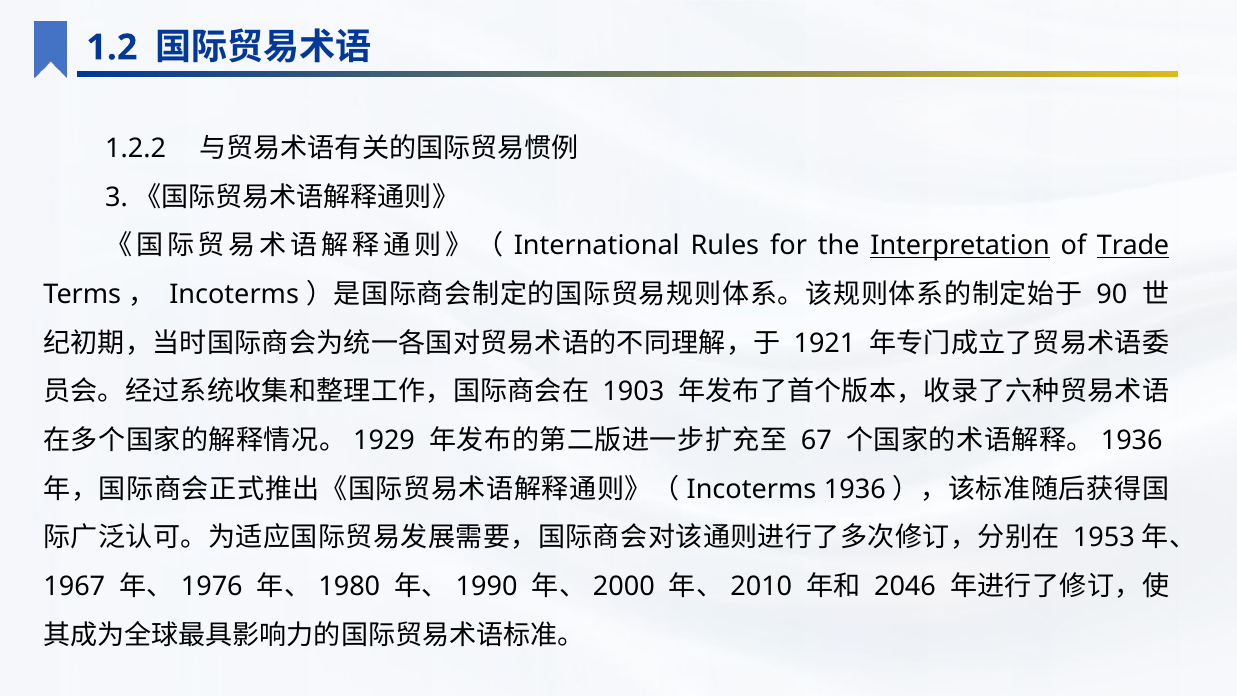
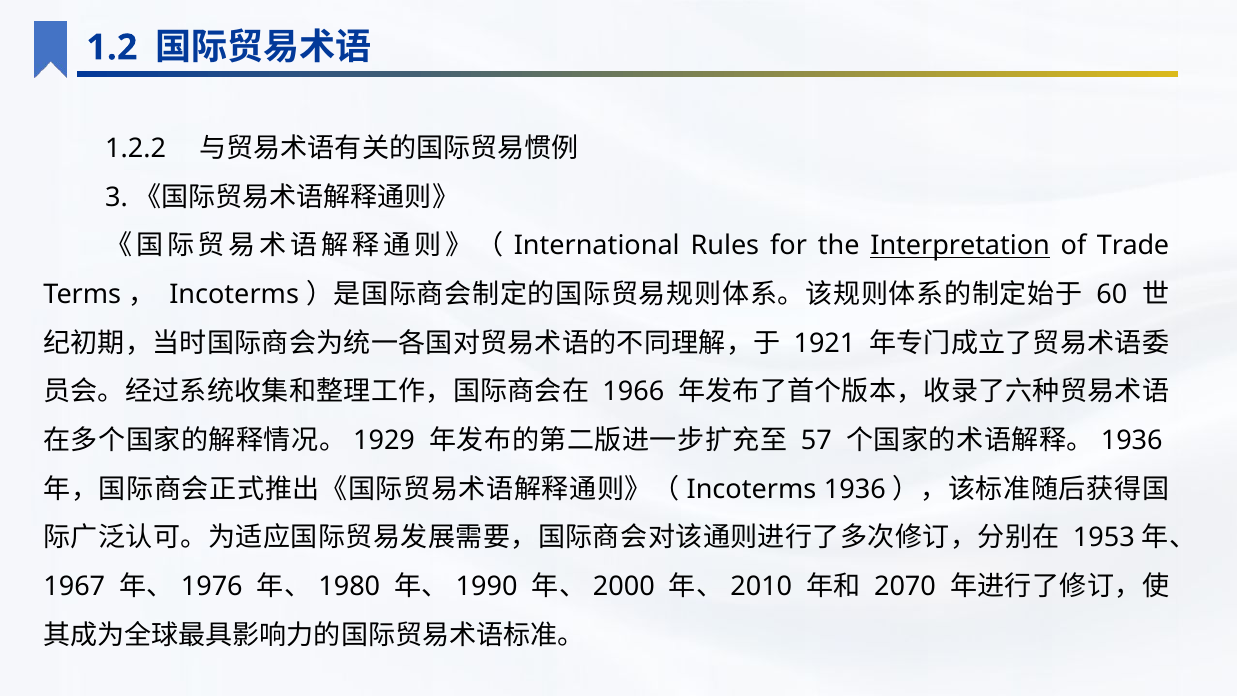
Trade underline: present -> none (1133, 246)
90: 90 -> 60 (1112, 294)
1903: 1903 -> 1966 (633, 392)
67: 67 -> 57 (816, 440)
2046: 2046 -> 2070 (905, 587)
